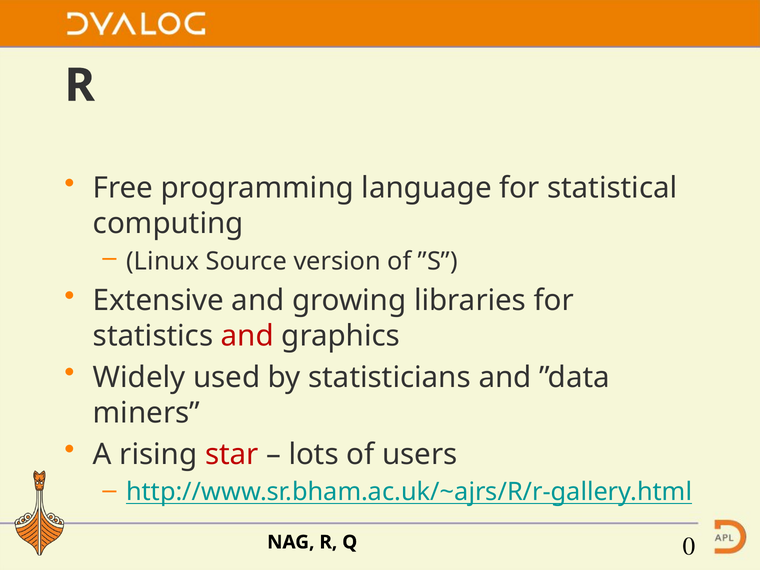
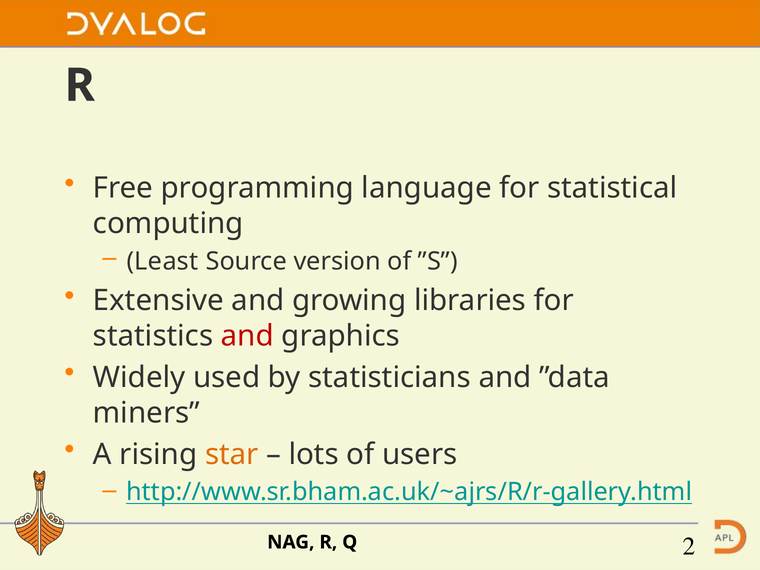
Linux: Linux -> Least (163, 261)
star colour: red -> orange (232, 454)
0: 0 -> 2 (689, 546)
